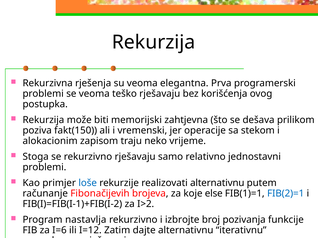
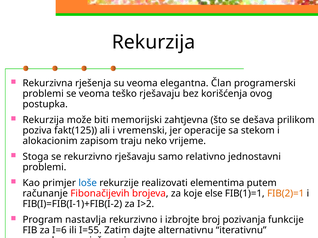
Prva: Prva -> Član (221, 83)
fakt(150: fakt(150 -> fakt(125 (76, 131)
realizovati alternativnu: alternativnu -> elementima (217, 183)
FIB(2)=1 colour: blue -> orange (286, 194)
I=12: I=12 -> I=55 (90, 231)
